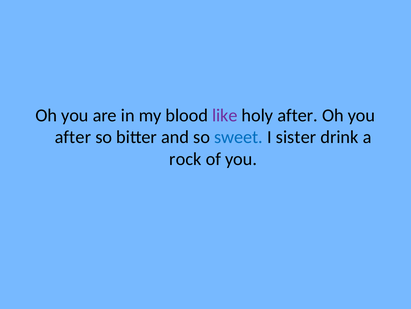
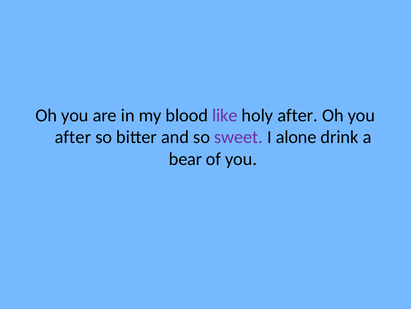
sweet colour: blue -> purple (239, 137)
sister: sister -> alone (296, 137)
rock: rock -> bear (186, 159)
